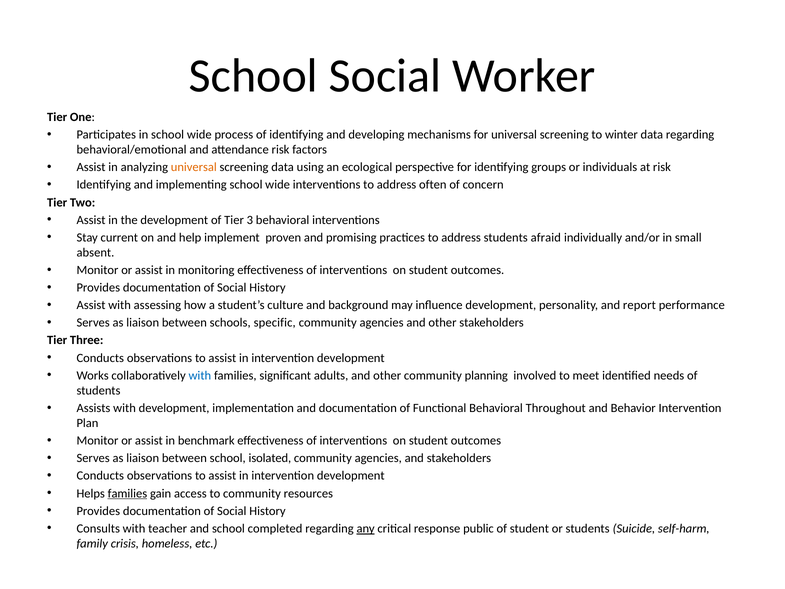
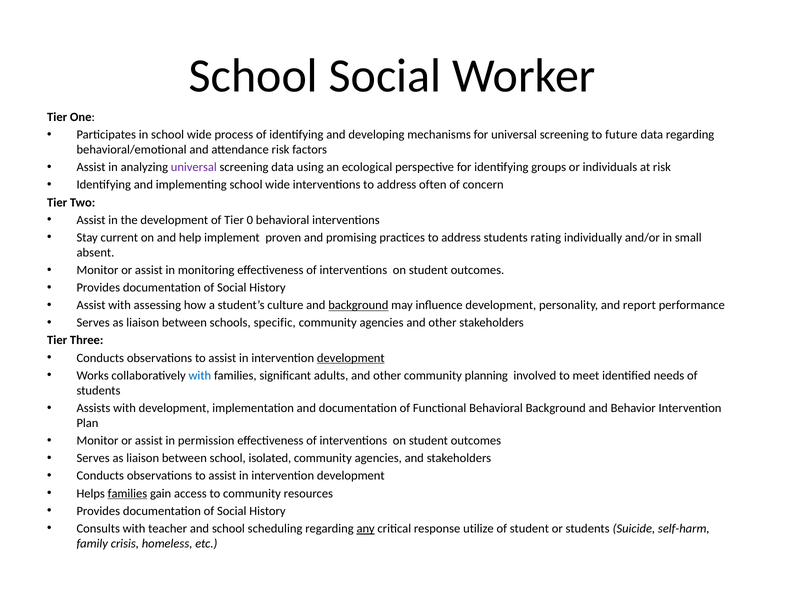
winter: winter -> future (621, 135)
universal colour: orange -> purple (194, 167)
3: 3 -> 0 (250, 220)
afraid: afraid -> rating (546, 237)
background underline: none -> present (358, 305)
development underline: none -> present (351, 358)
Behavioral Throughout: Throughout -> Background (556, 408)
benchmark: benchmark -> permission (206, 441)
completed: completed -> scheduling (275, 528)
public: public -> utilize (478, 528)
